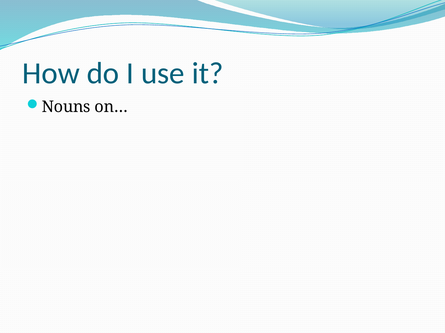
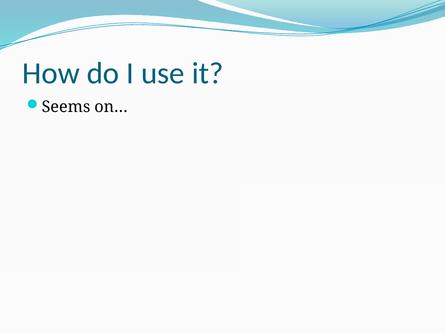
Nouns: Nouns -> Seems (66, 107)
